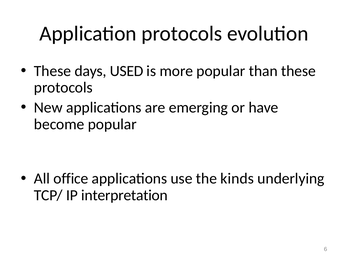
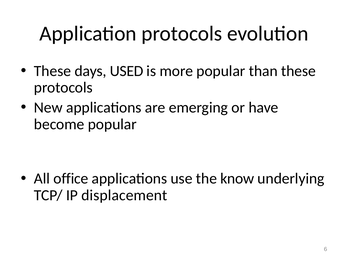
kinds: kinds -> know (237, 179)
interpretation: interpretation -> displacement (124, 195)
